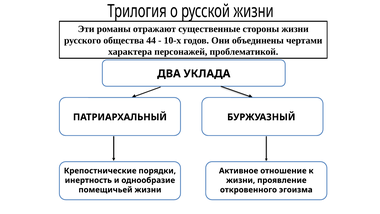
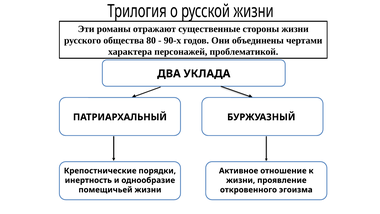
44: 44 -> 80 (151, 40)
10-х: 10-х -> 90-х (172, 40)
